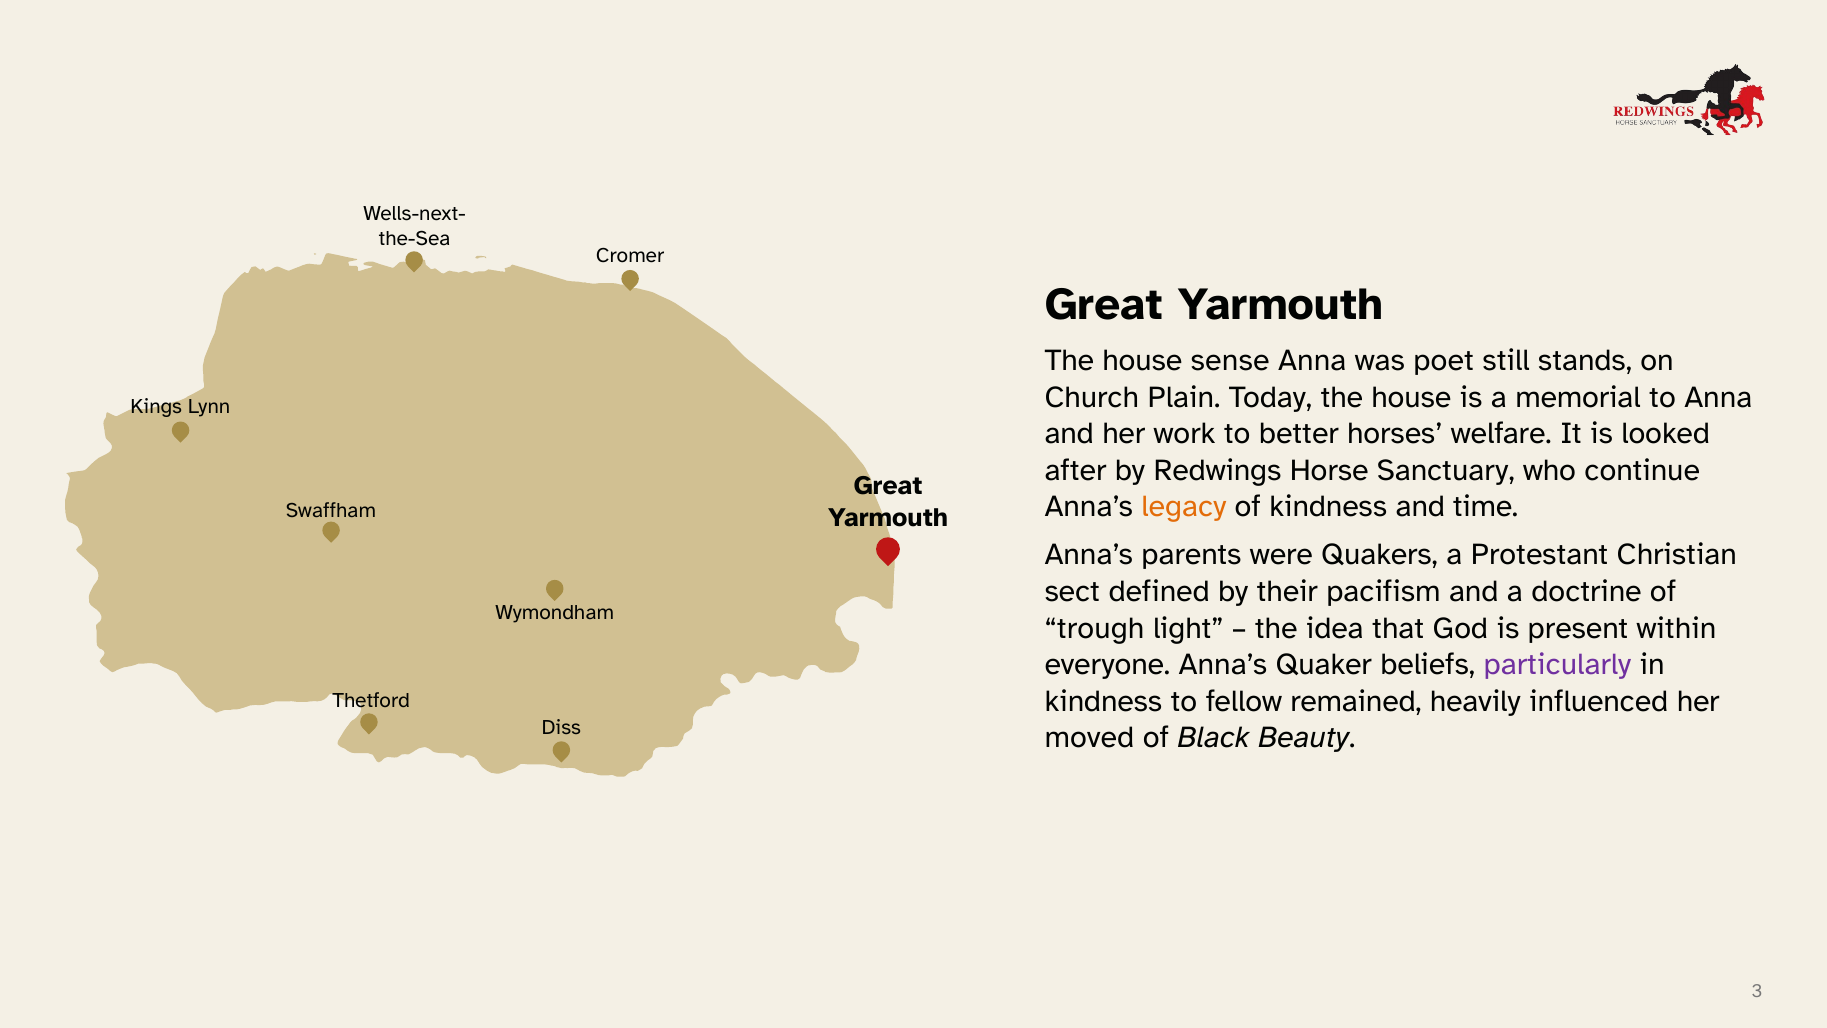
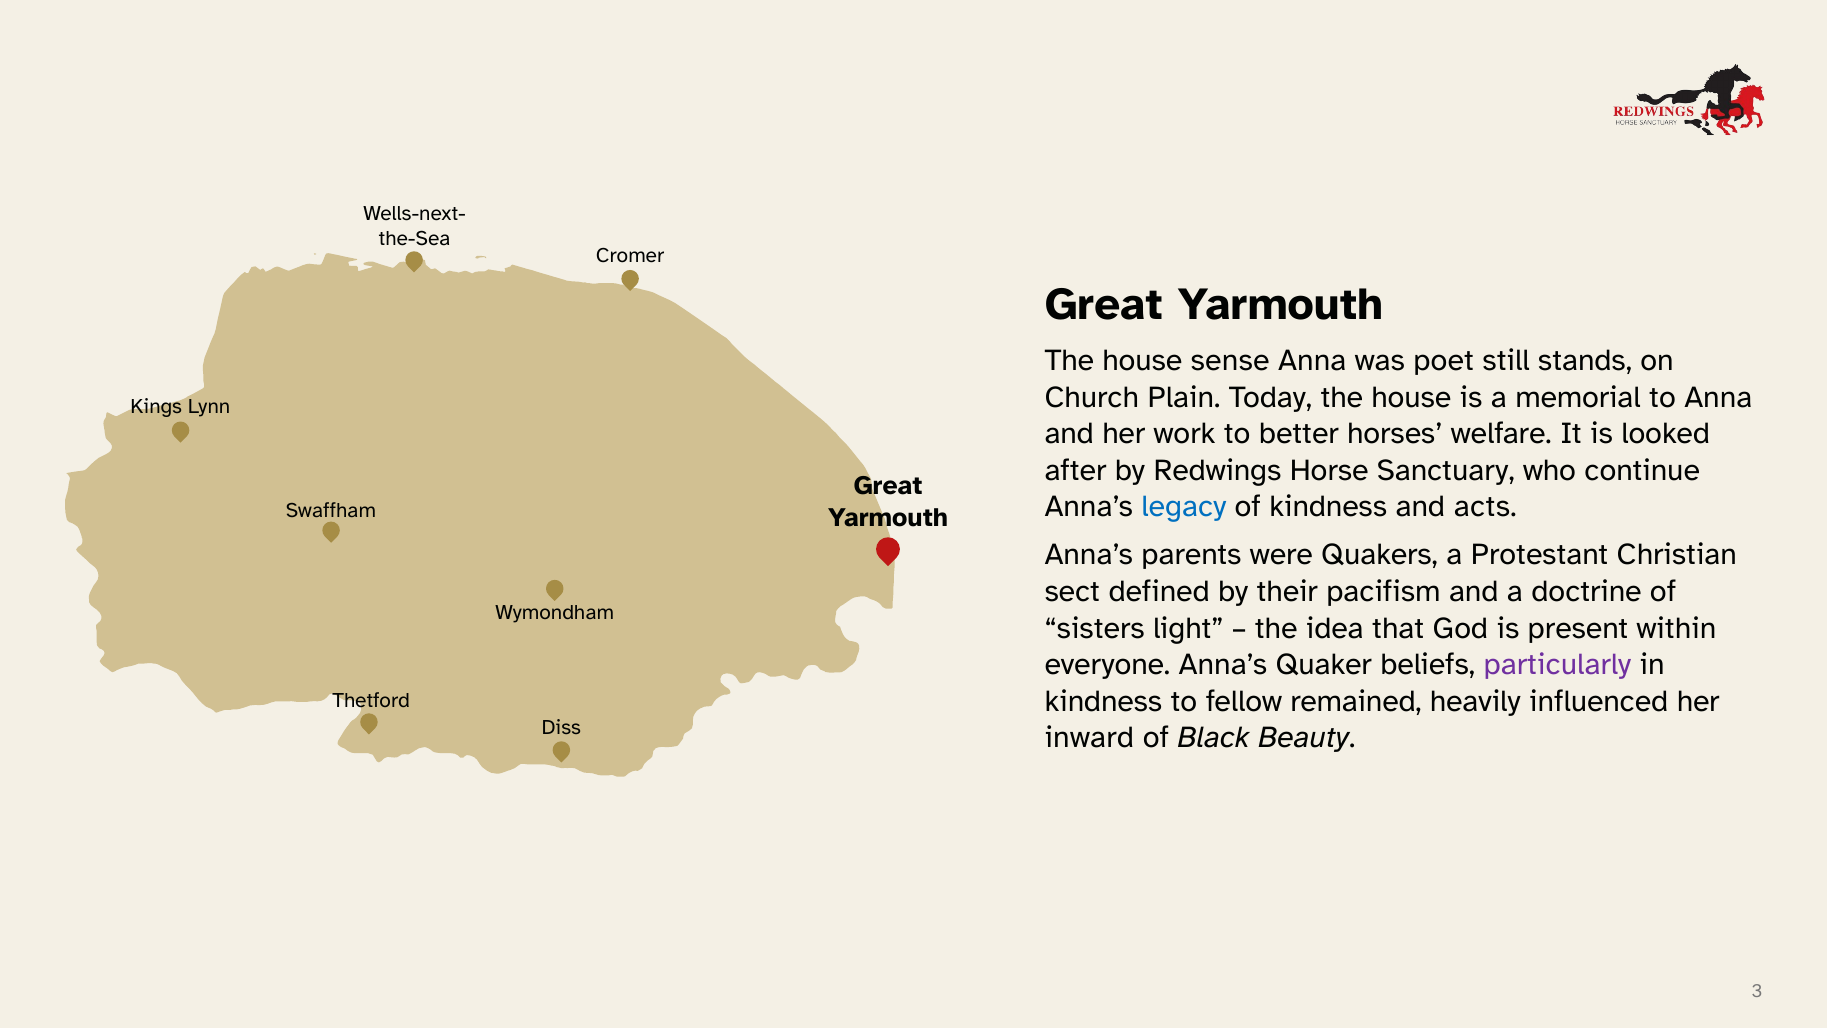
legacy colour: orange -> blue (1184, 507)
time: time -> acts (1485, 507)
trough: trough -> sisters (1095, 628)
moved: moved -> inward (1089, 737)
